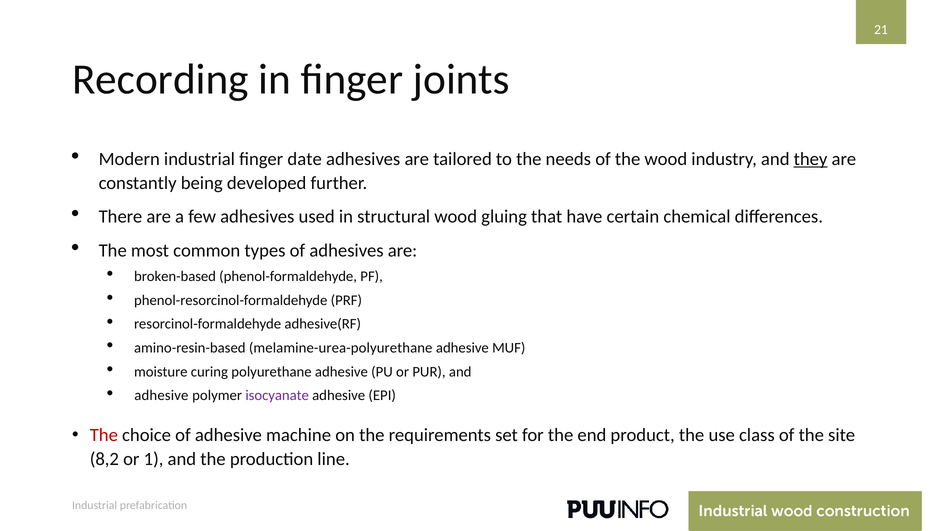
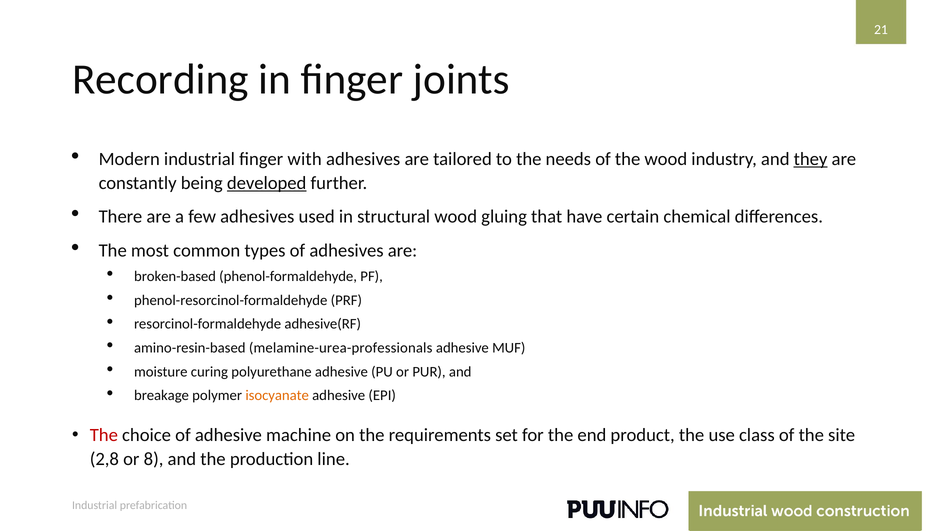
date: date -> with (305, 159)
developed underline: none -> present (267, 183)
melamine-urea-polyurethane: melamine-urea-polyurethane -> melamine-urea-professionals (341, 348)
adhesive: adhesive -> breakage (162, 396)
isocyanate colour: purple -> orange (277, 396)
8,2: 8,2 -> 2,8 (104, 460)
1: 1 -> 8 (154, 460)
